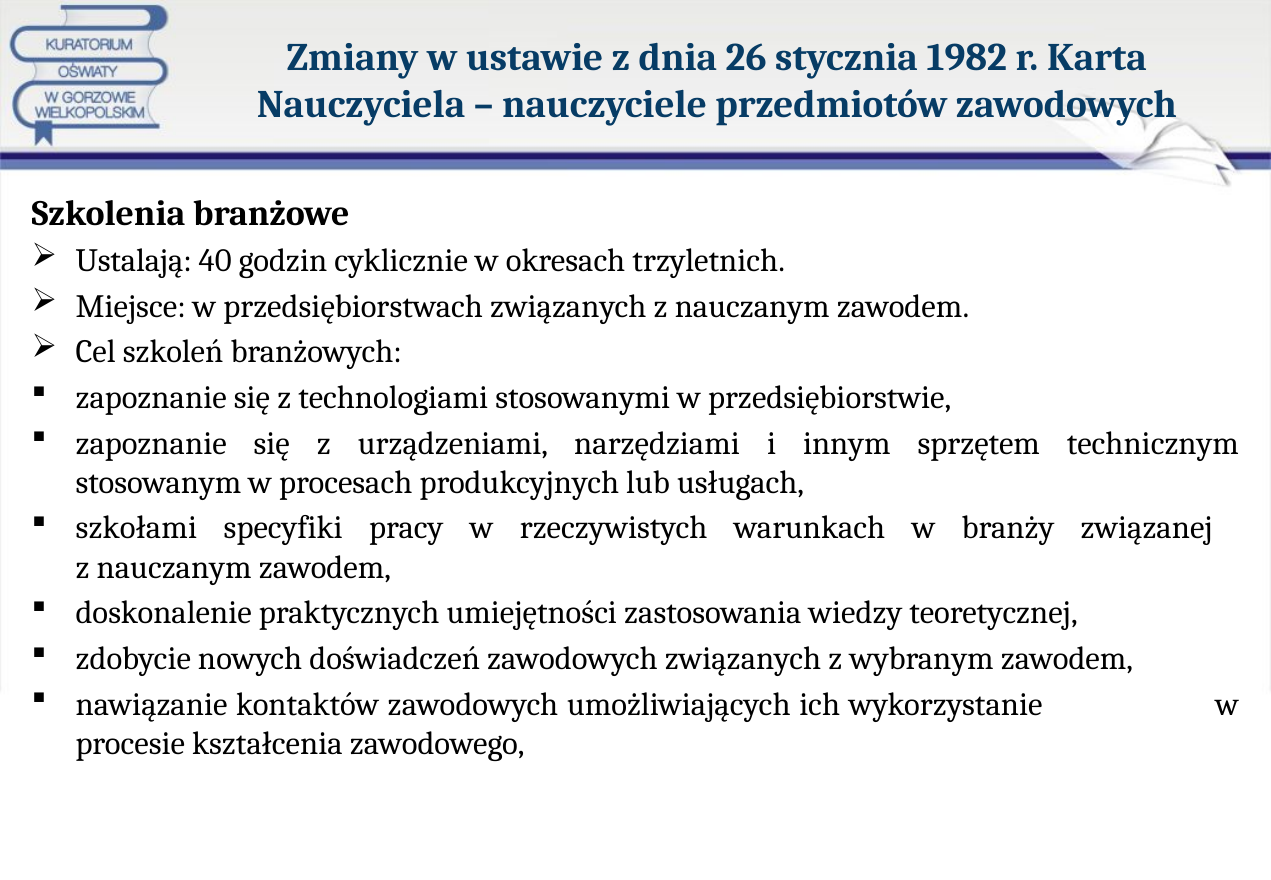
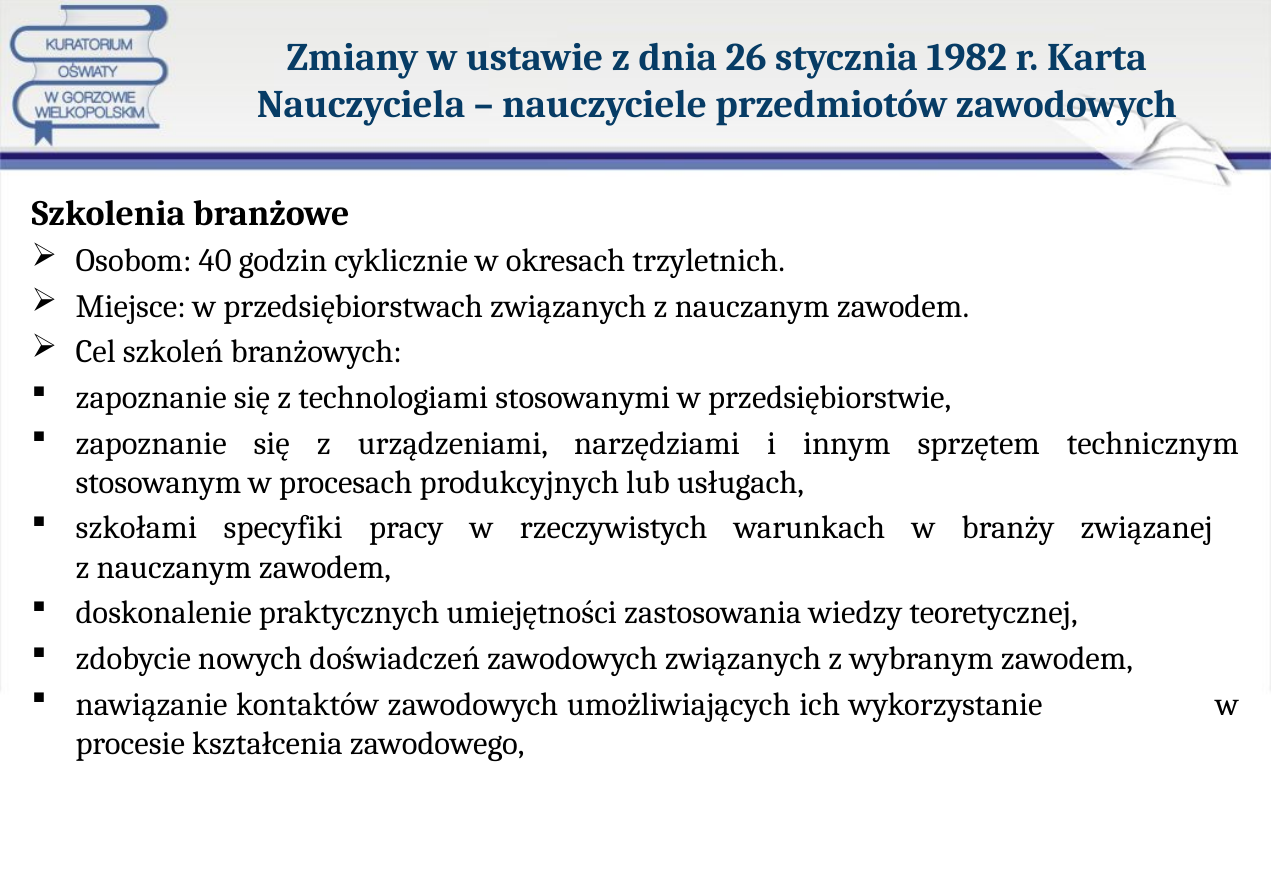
Ustalają: Ustalają -> Osobom (134, 261)
